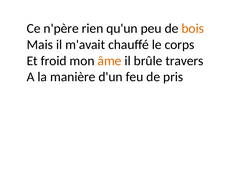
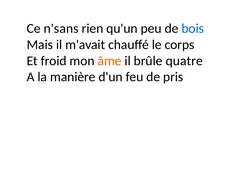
n'père: n'père -> n'sans (61, 28)
bois colour: orange -> blue (193, 28)
travers: travers -> quatre (184, 61)
